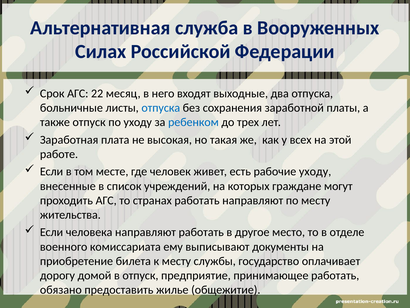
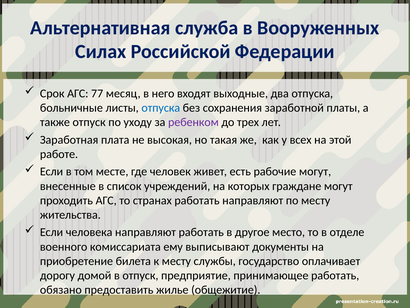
22: 22 -> 77 (97, 93)
ребенком colour: blue -> purple (193, 122)
рабочие уходу: уходу -> могут (315, 171)
